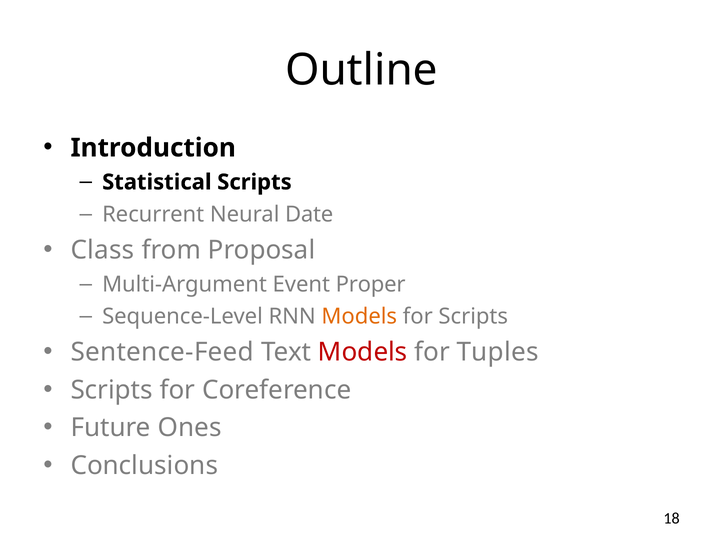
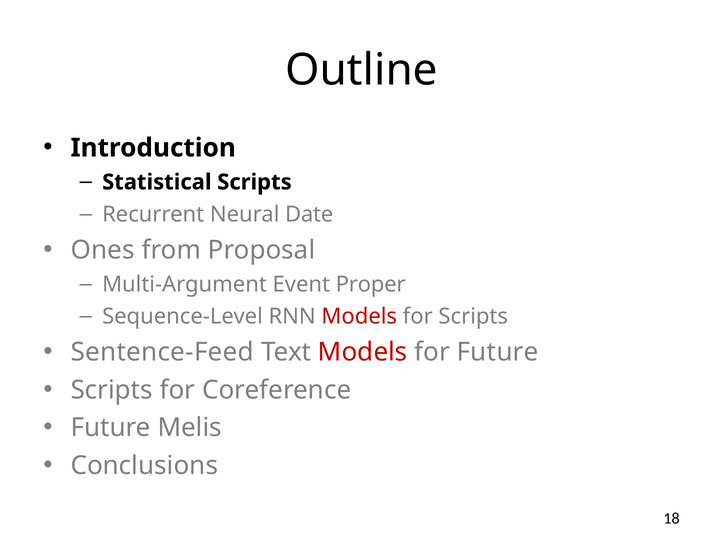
Class: Class -> Ones (103, 250)
Models colour: orange -> red (359, 316)
for Tuples: Tuples -> Future (498, 352)
Ones: Ones -> Melis (190, 427)
